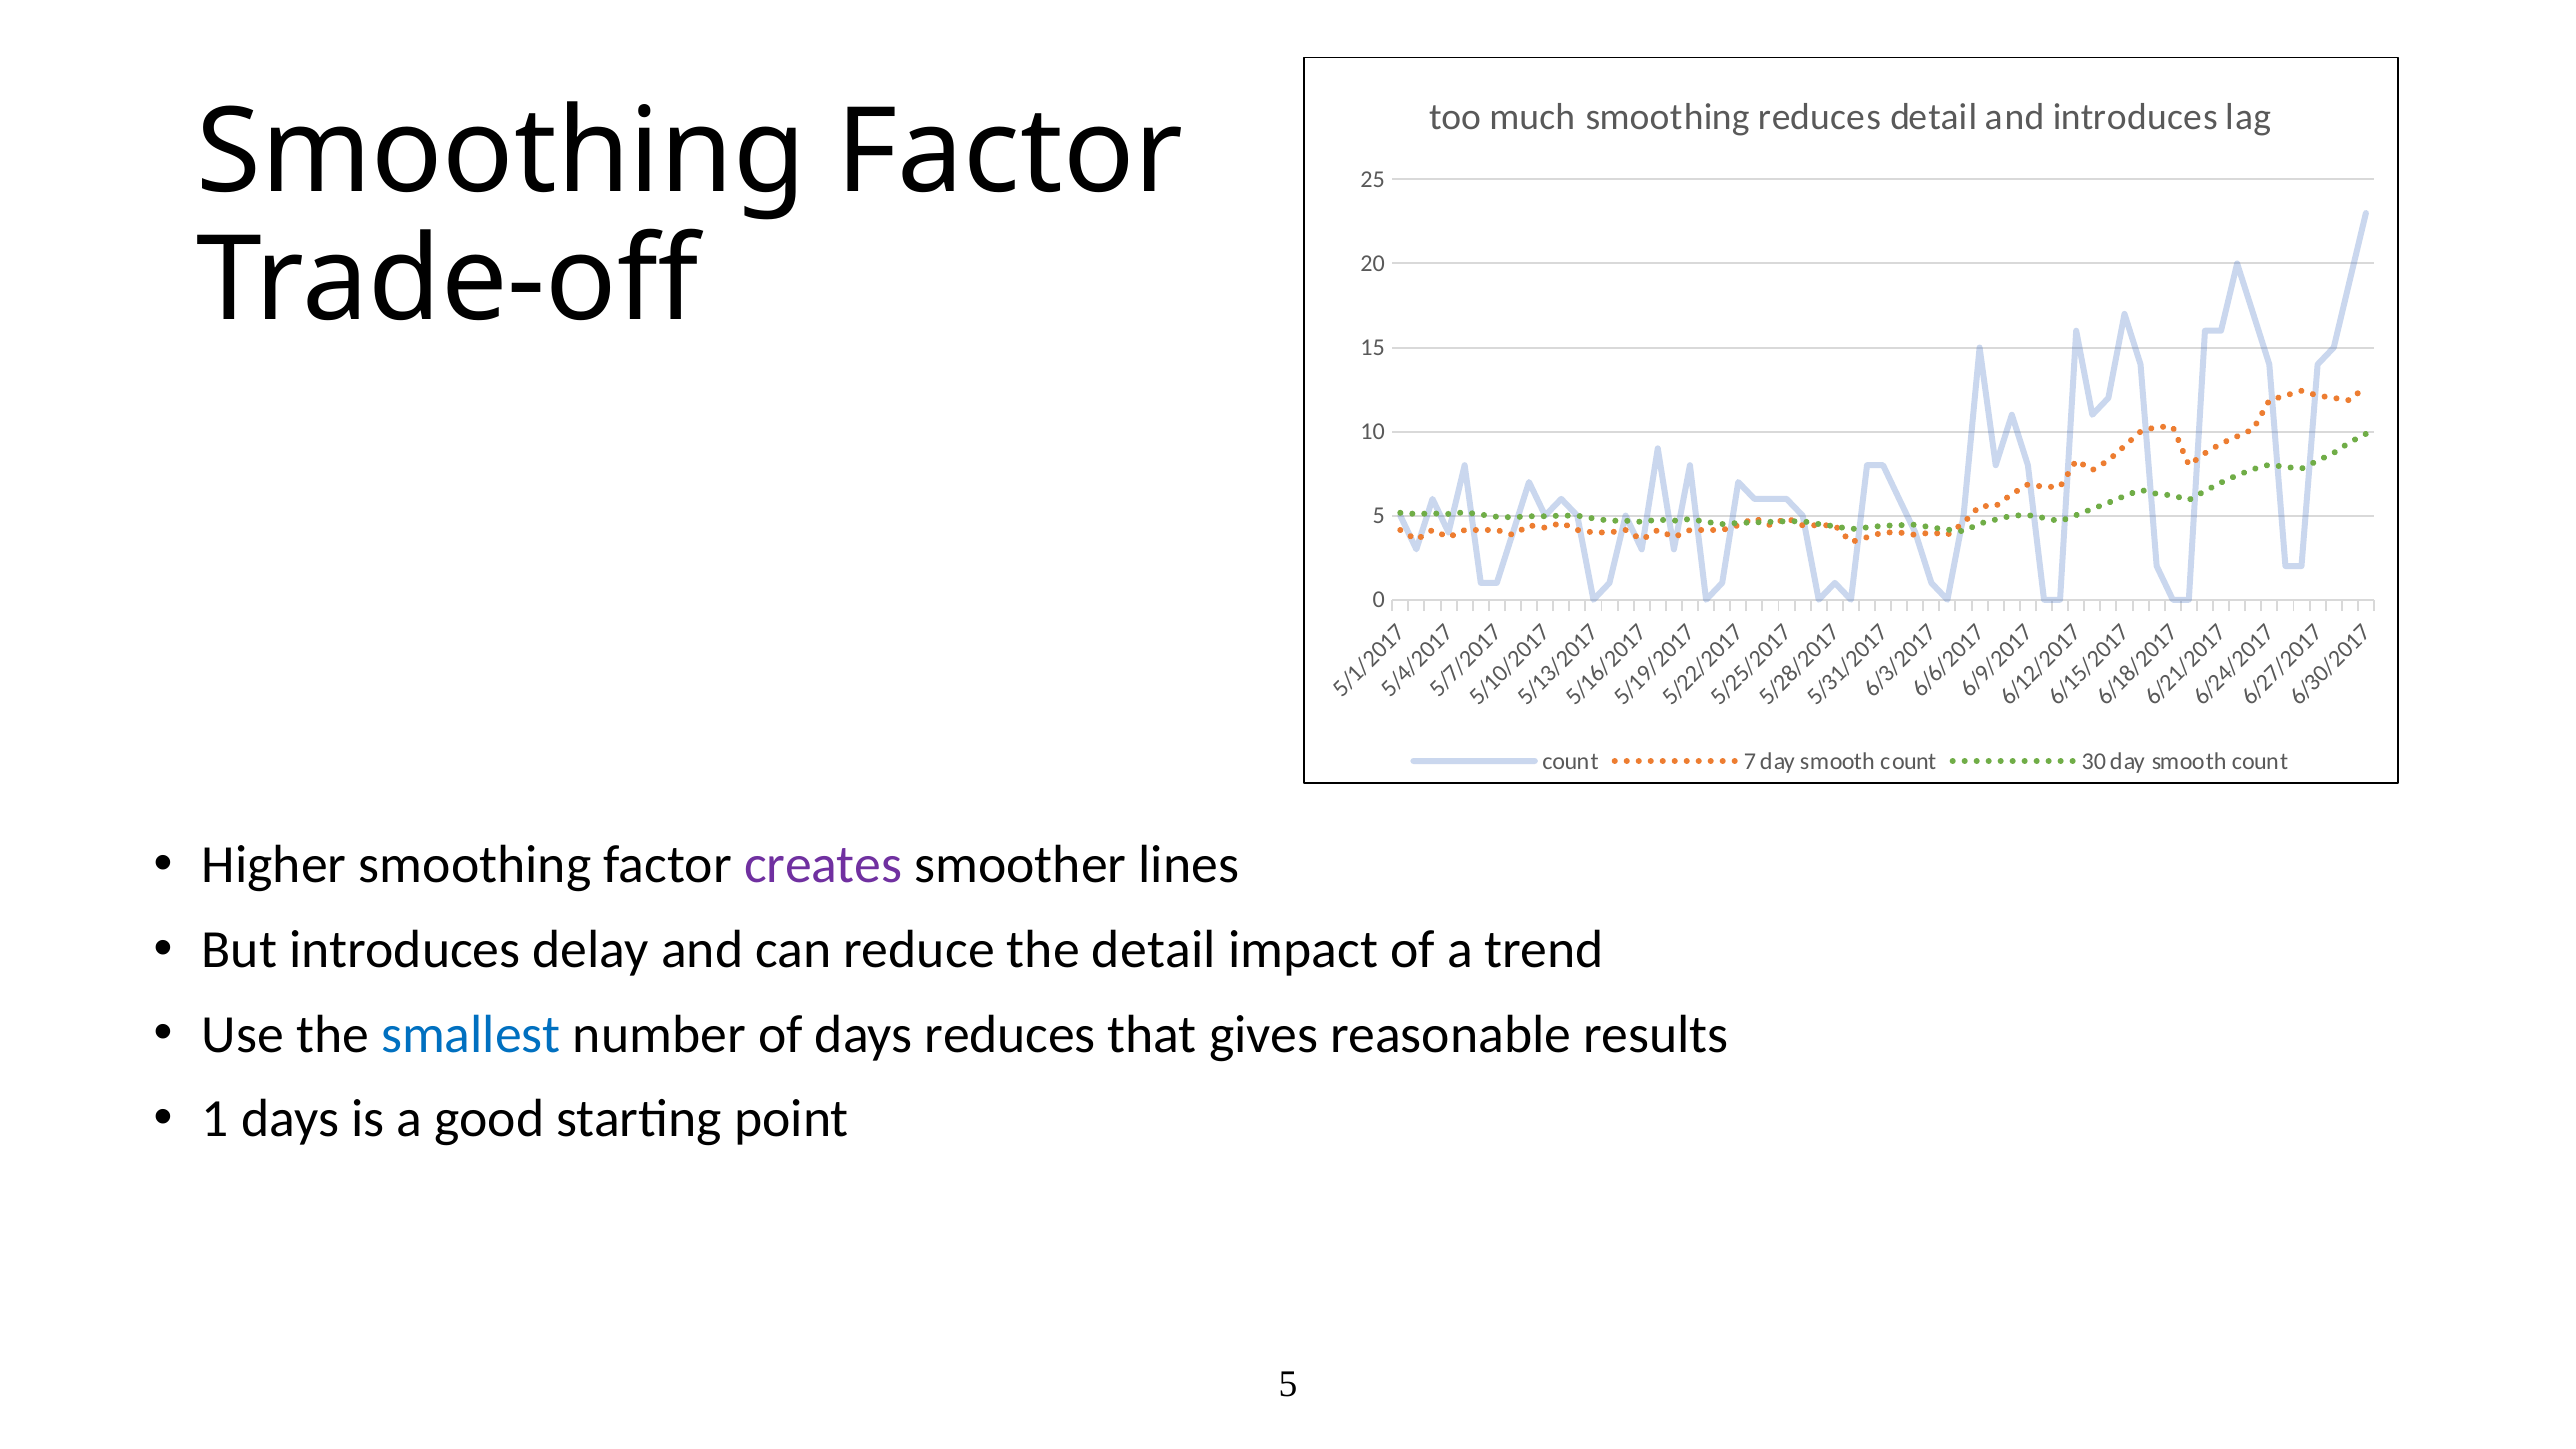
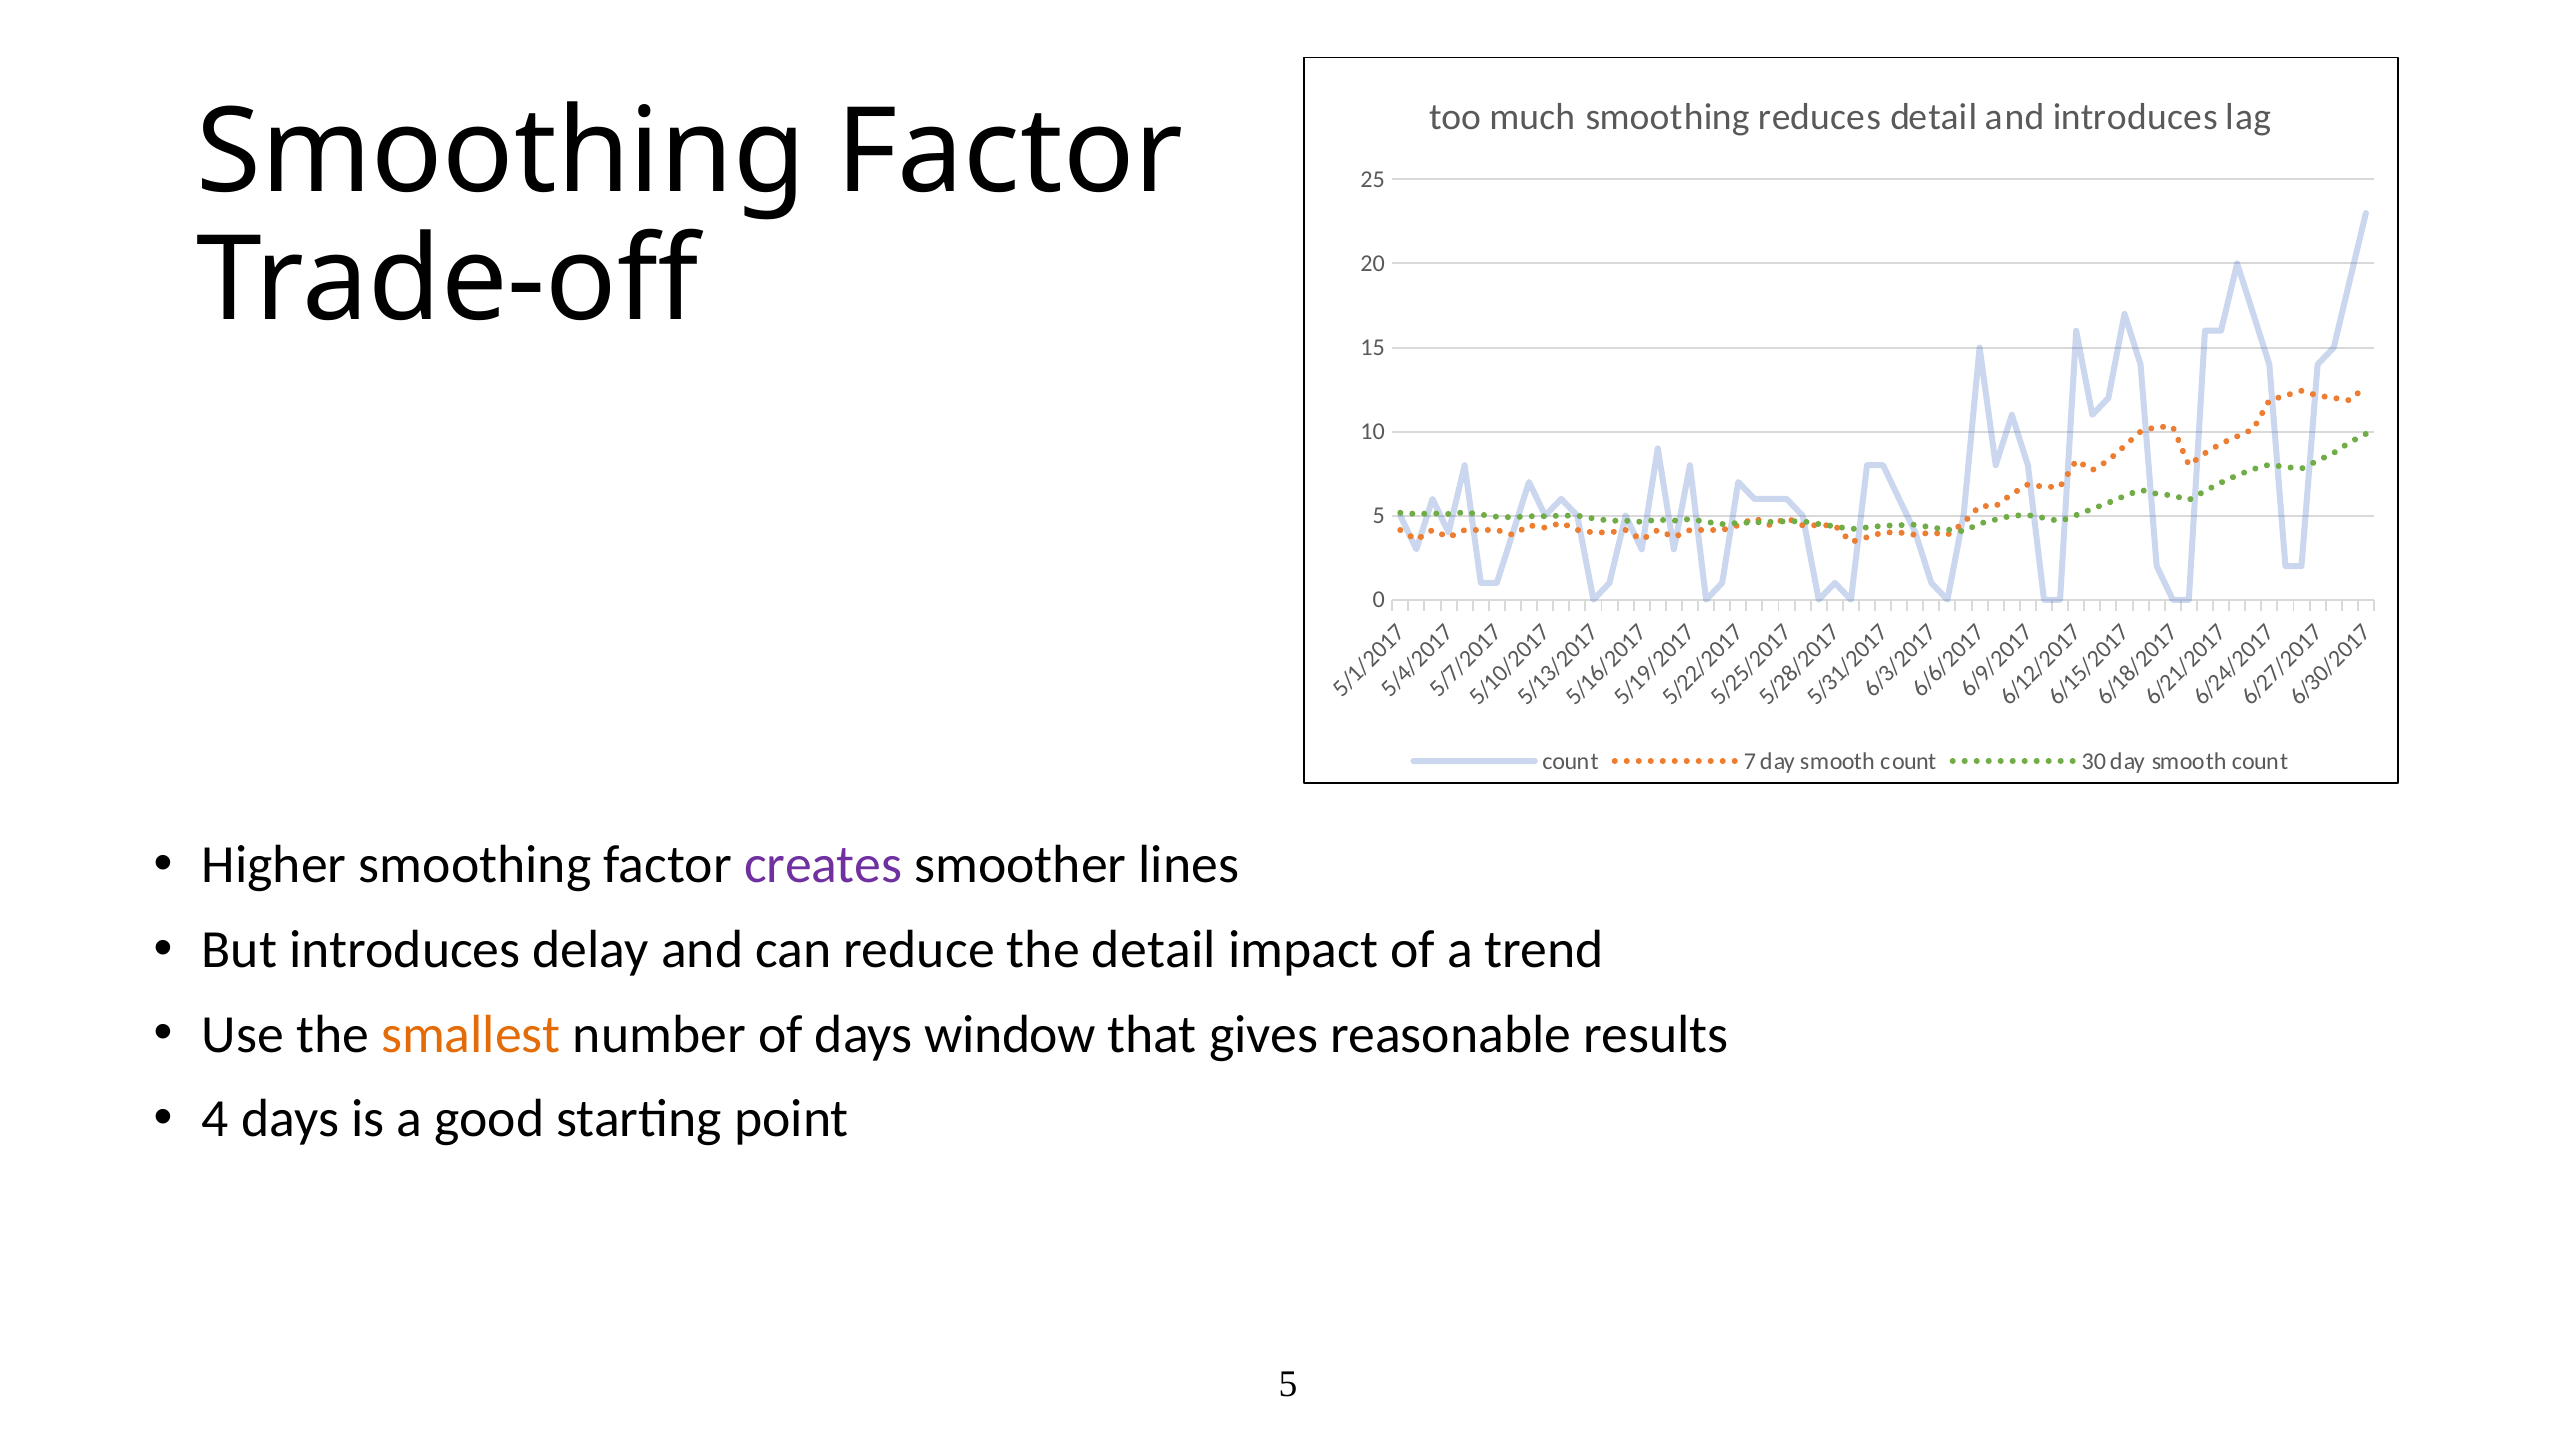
smallest colour: blue -> orange (471, 1034)
days reduces: reduces -> window (1010, 1034)
1: 1 -> 4 (215, 1119)
